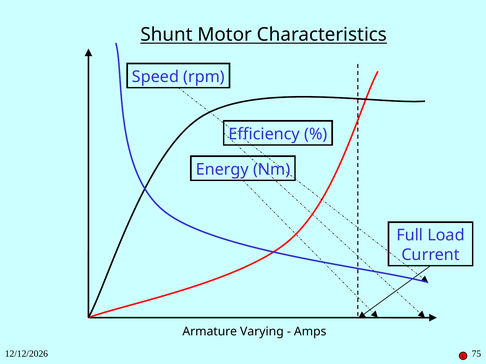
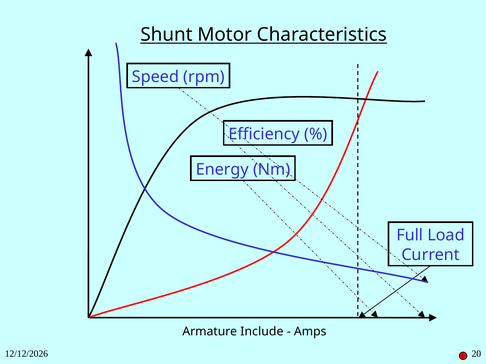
Varying: Varying -> Include (262, 332)
75: 75 -> 20 (476, 354)
